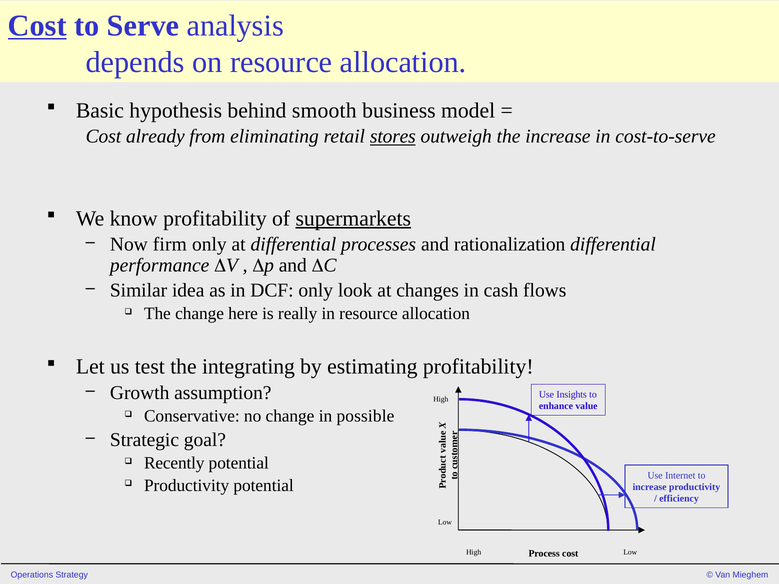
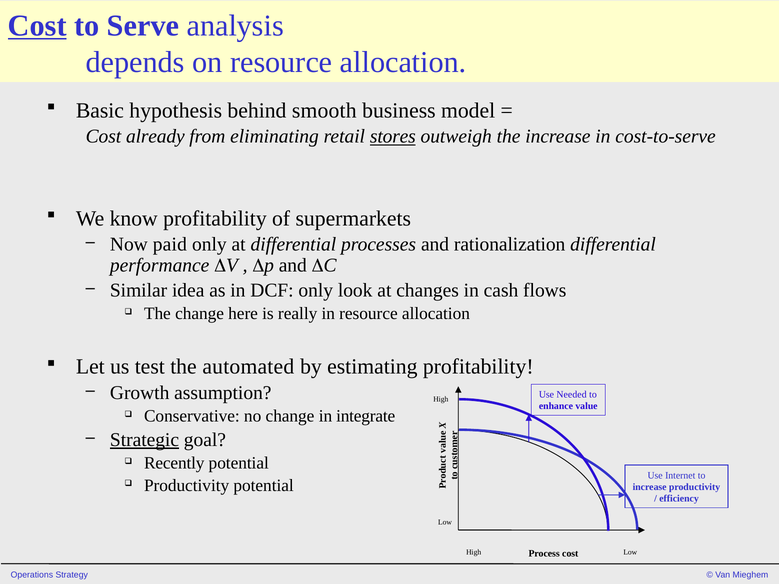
supermarkets underline: present -> none (353, 218)
firm: firm -> paid (170, 245)
integrating: integrating -> automated (248, 367)
Insights: Insights -> Needed (572, 395)
possible: possible -> integrate (366, 416)
Strategic underline: none -> present (144, 440)
